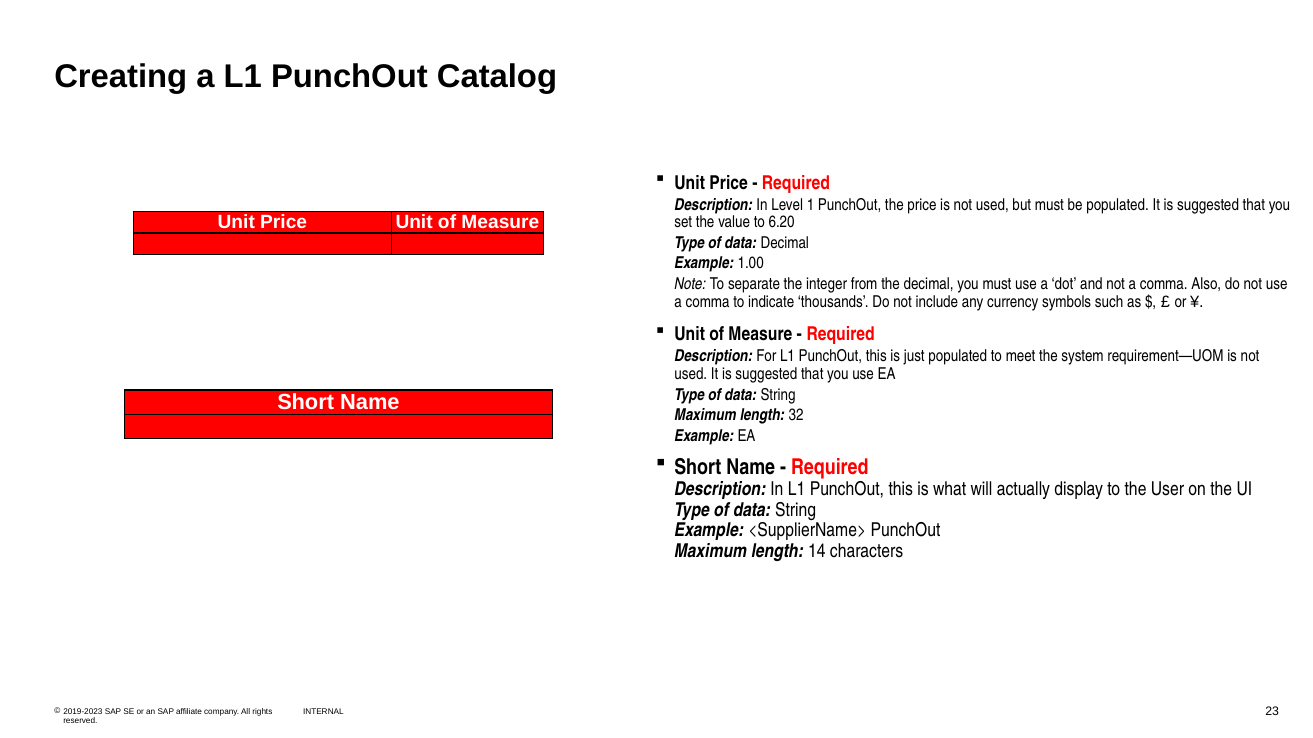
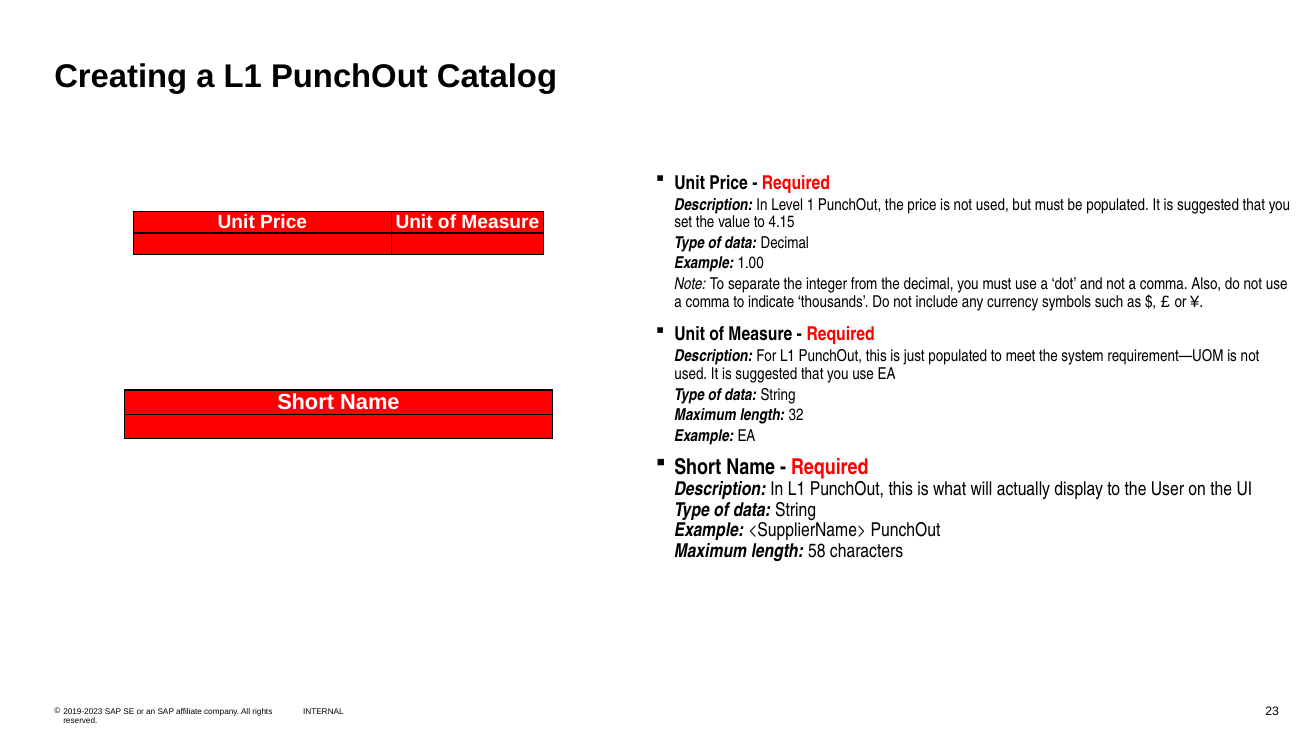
6.20: 6.20 -> 4.15 (782, 223)
14: 14 -> 58 (817, 551)
